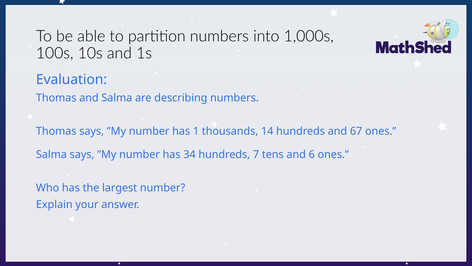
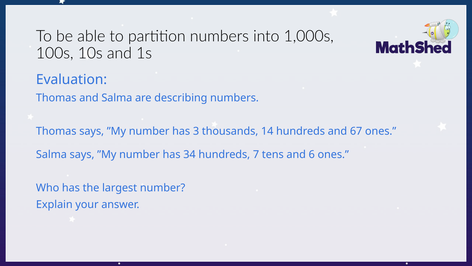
1: 1 -> 3 (196, 131)
